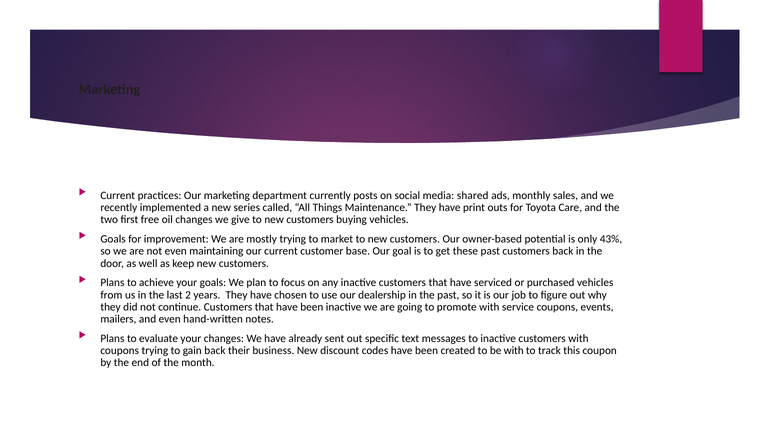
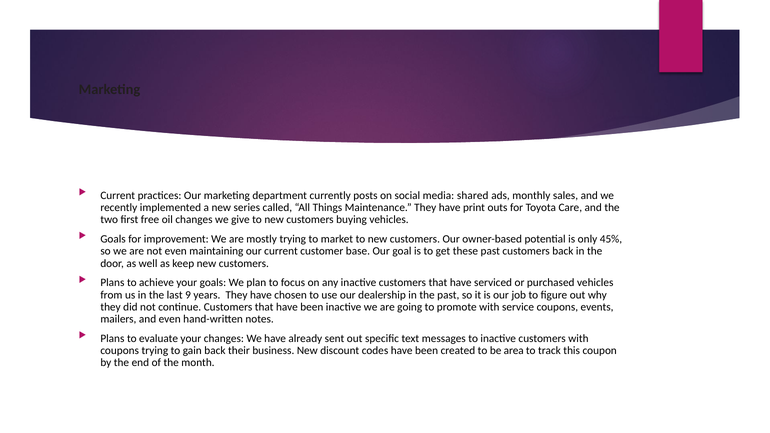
43%: 43% -> 45% (611, 239)
2: 2 -> 9 (188, 295)
be with: with -> area (514, 351)
